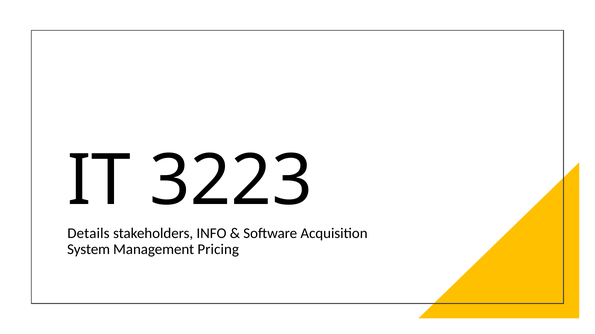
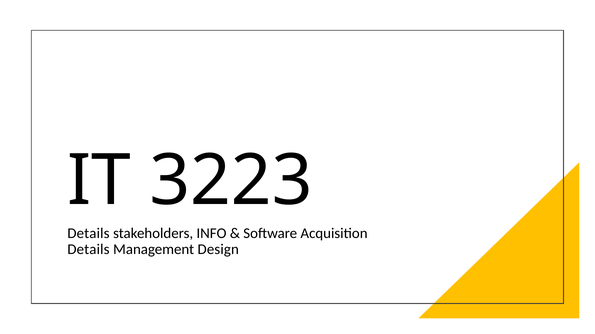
System: System -> Details (88, 250)
Pricing: Pricing -> Design (218, 250)
